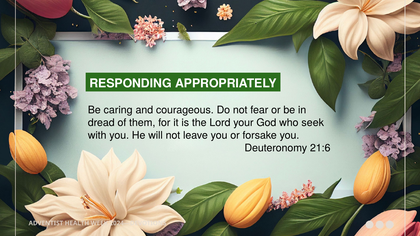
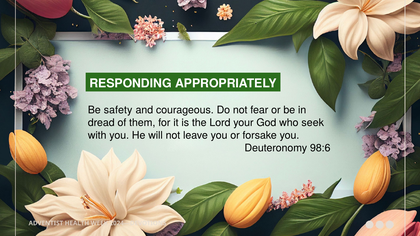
caring: caring -> safety (118, 110)
21:6: 21:6 -> 98:6 (320, 148)
